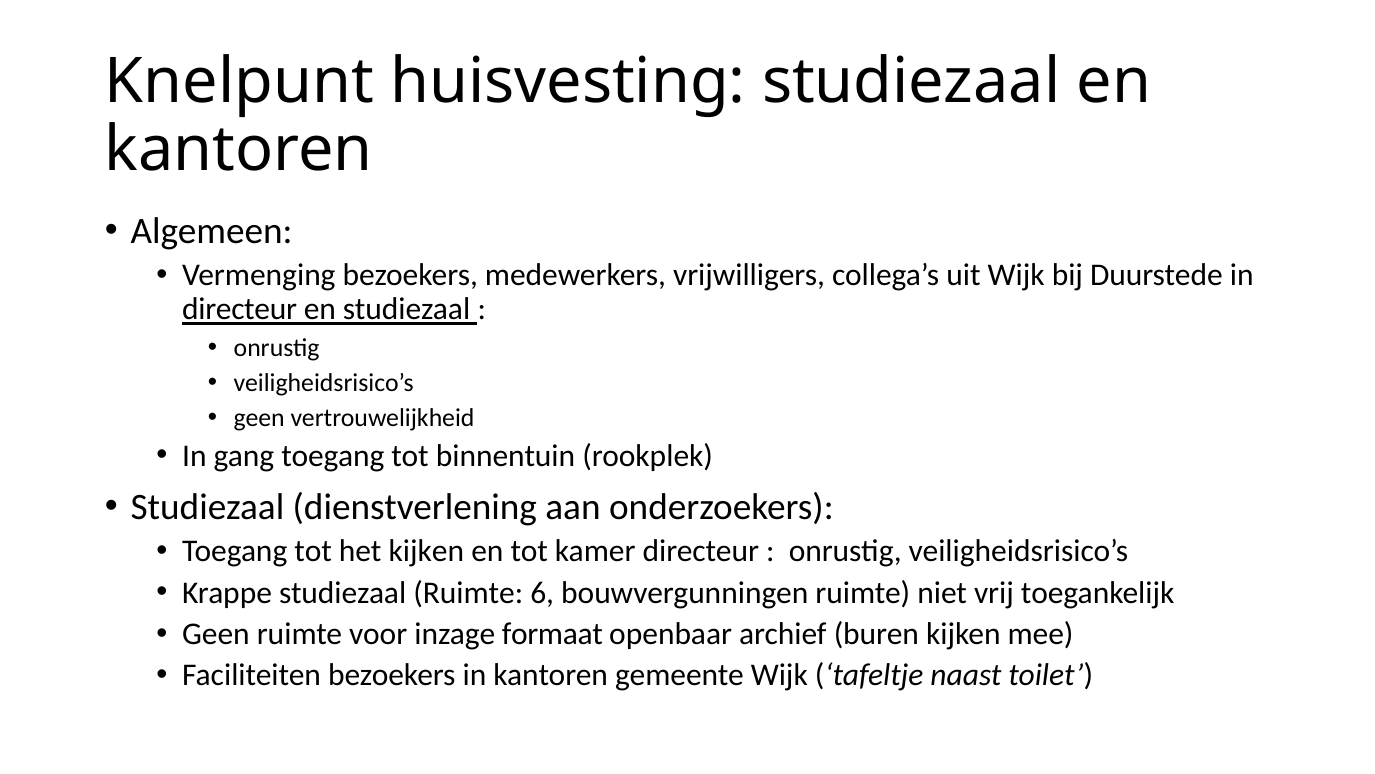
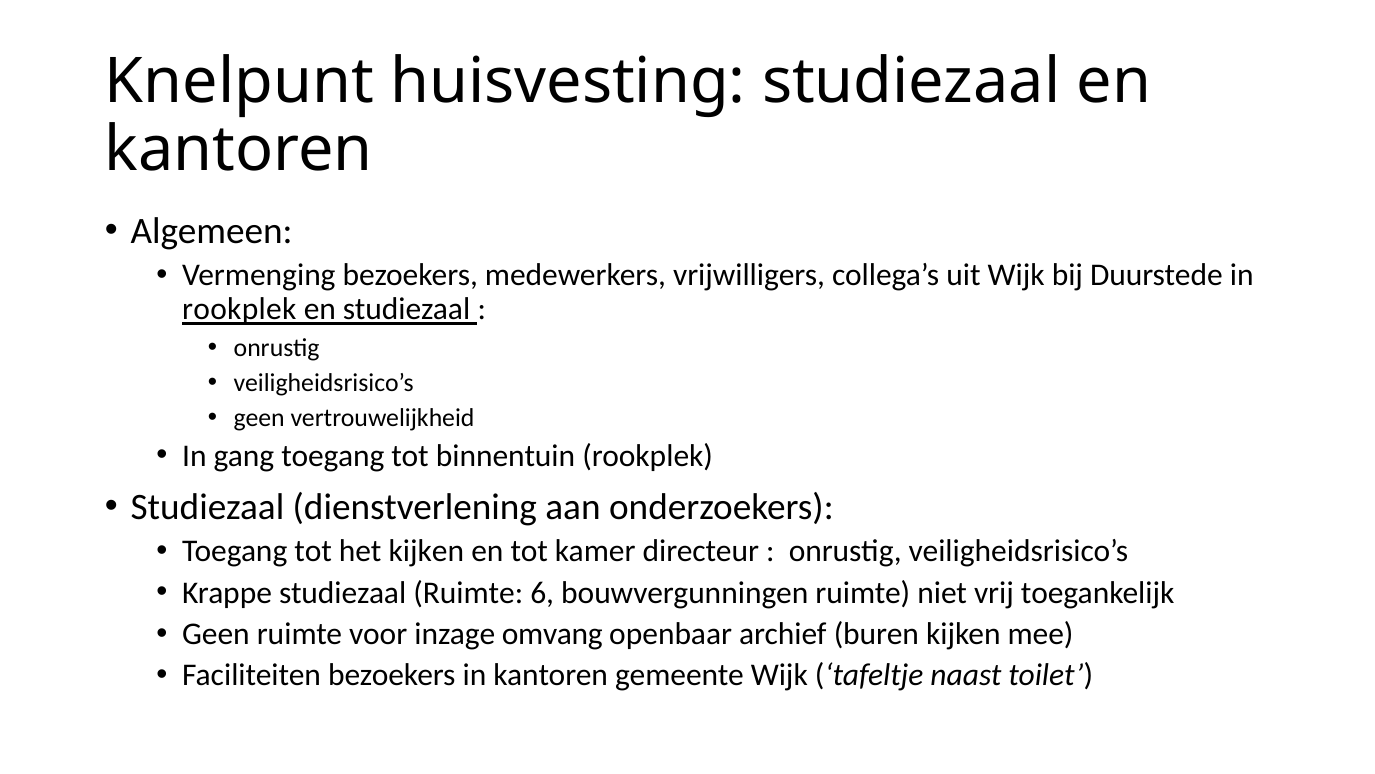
directeur: directeur -> rookplek (239, 309)
formaat: formaat -> omvang (552, 633)
